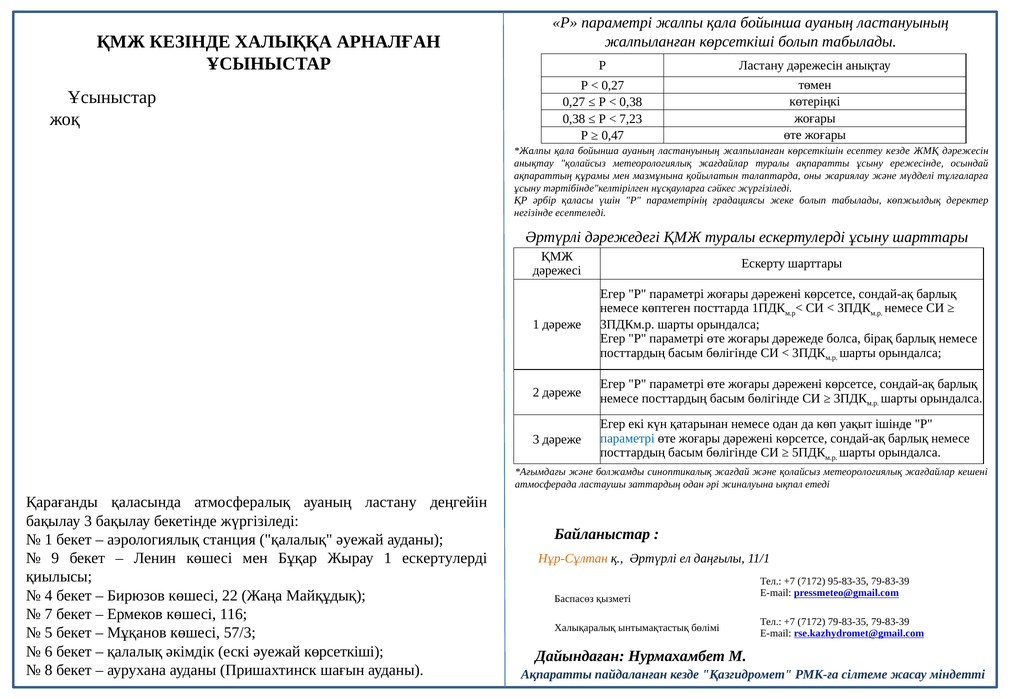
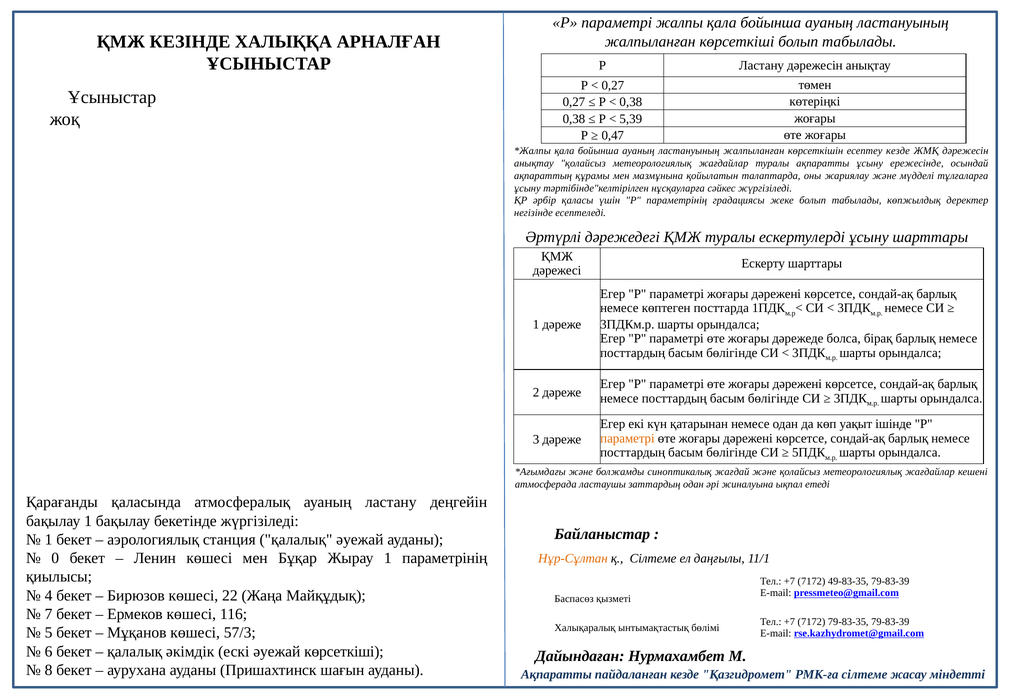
7,23: 7,23 -> 5,39 (631, 119)
параметрі colour: blue -> orange (627, 438)
бақылау 3: 3 -> 1 (88, 521)
9: 9 -> 0 (55, 558)
1 ескертулерді: ескертулерді -> параметрінің (445, 558)
қ Әртүрлі: Әртүрлі -> Сілтеме (653, 559)
95-83-35: 95-83-35 -> 49-83-35 (848, 582)
